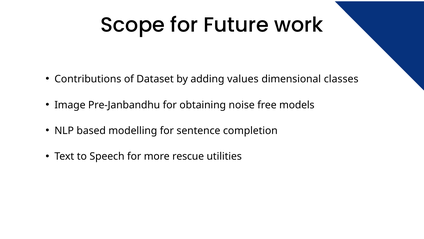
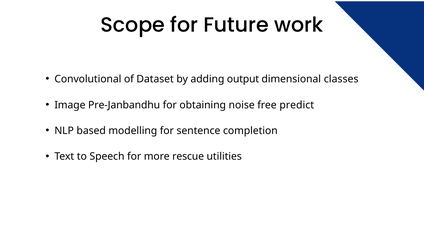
Contributions: Contributions -> Convolutional (88, 79)
values: values -> output (243, 79)
models: models -> predict (297, 105)
